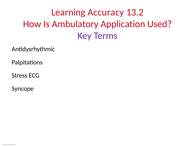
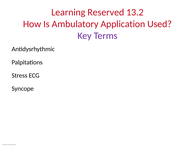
Accuracy: Accuracy -> Reserved (106, 12)
